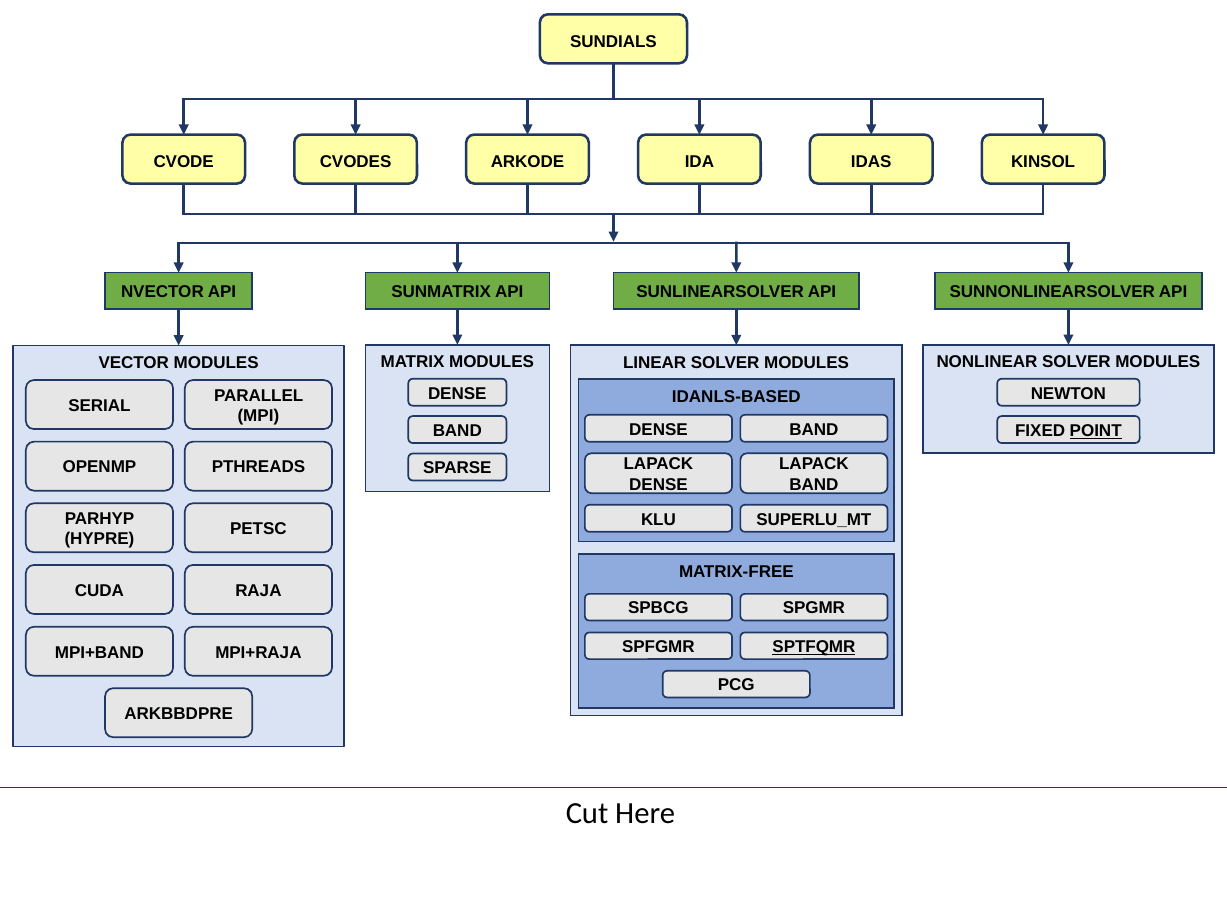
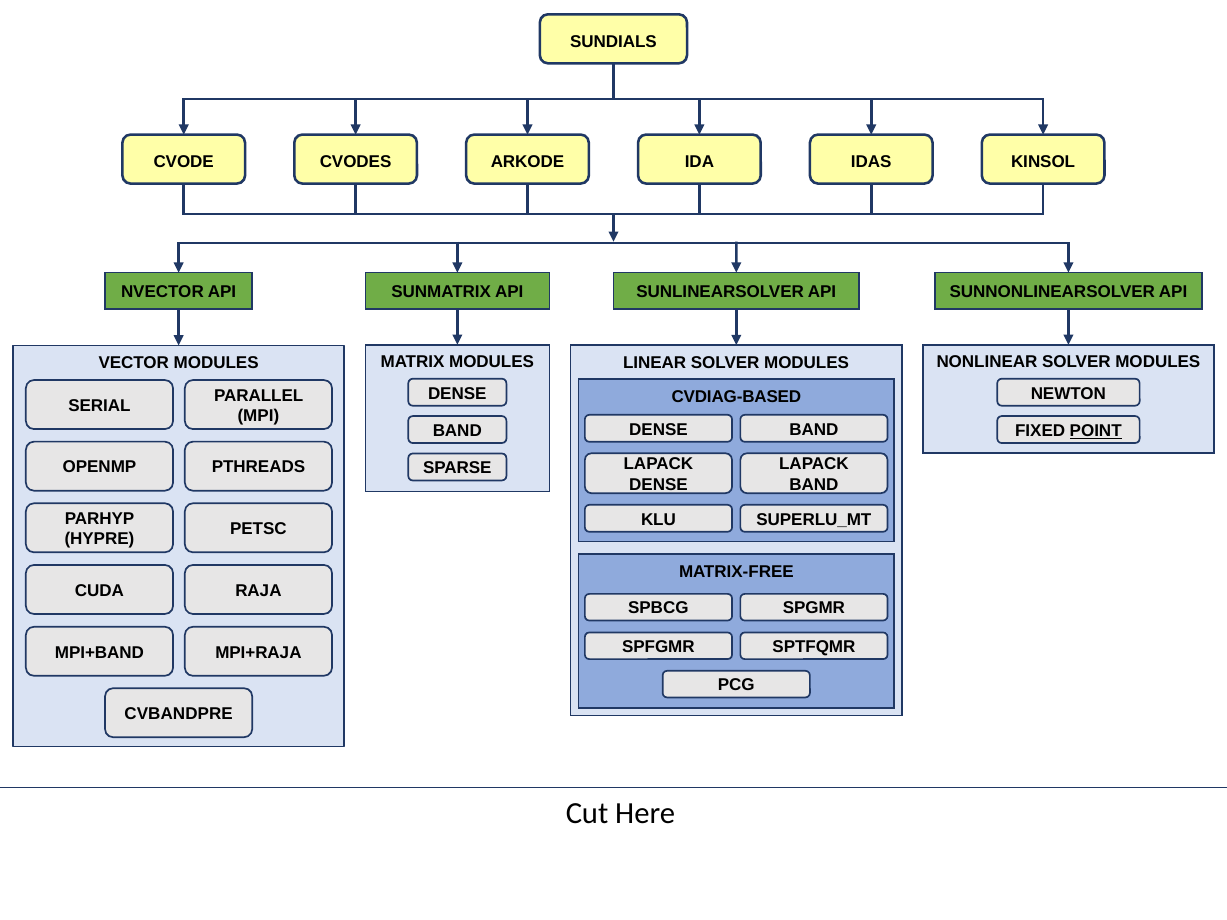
IDANLS-BASED: IDANLS-BASED -> CVDIAG-BASED (736, 397)
SPTFQMR underline: present -> none (814, 647)
ARKBBDPRE: ARKBBDPRE -> CVBANDPRE (179, 714)
